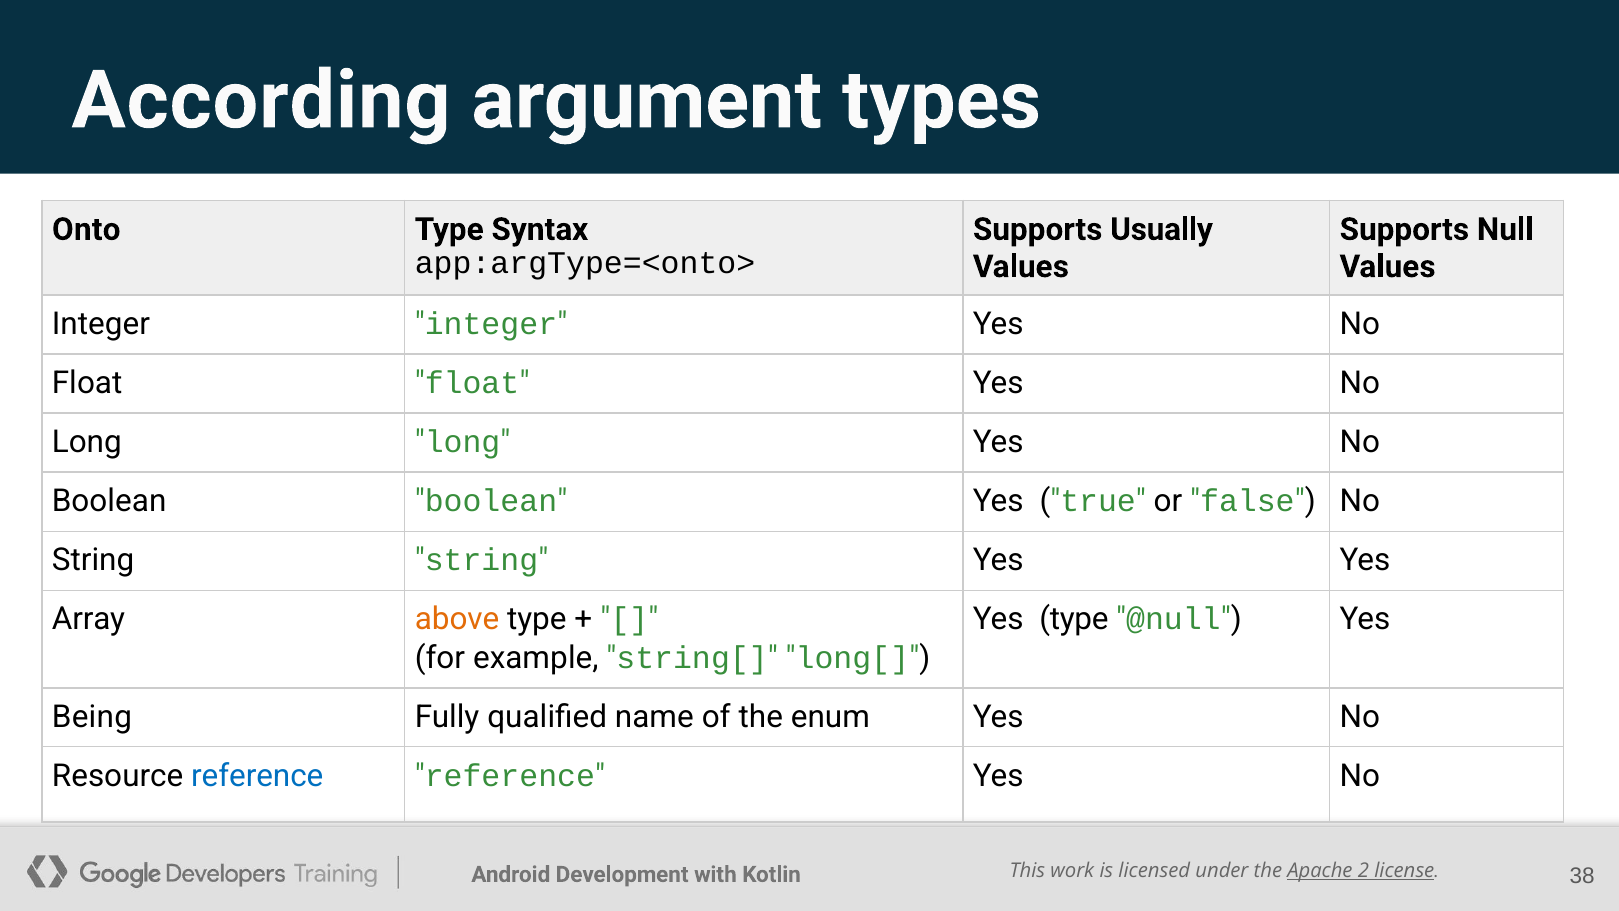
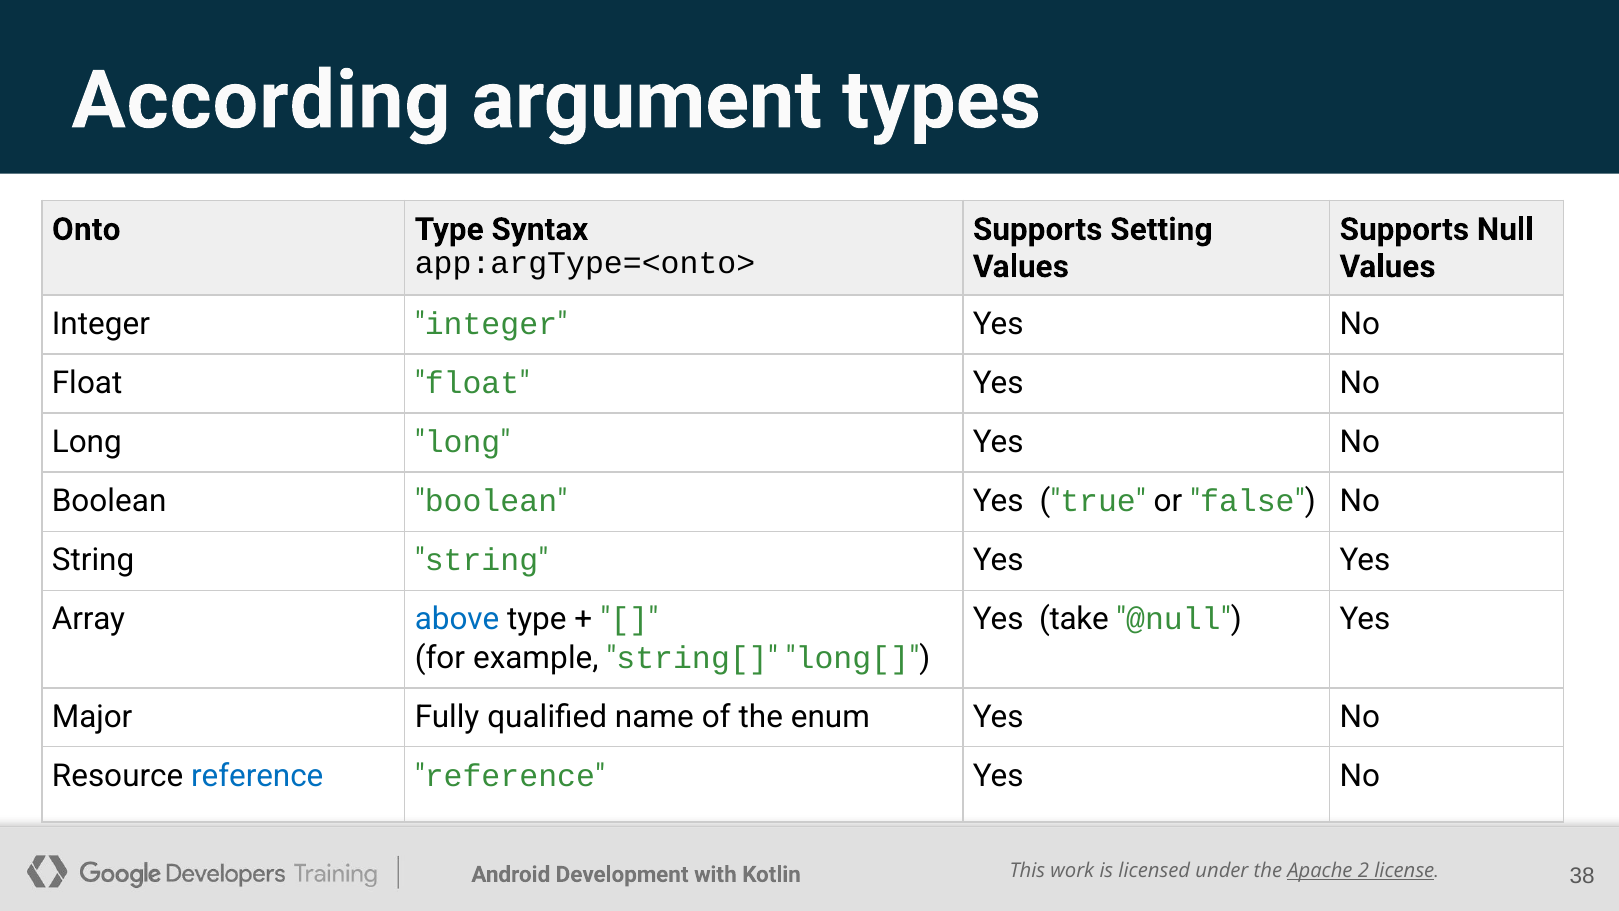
Usually: Usually -> Setting (1161, 229)
above colour: orange -> blue (457, 619)
Yes type: type -> take (1074, 619)
Being: Being -> Major (92, 717)
